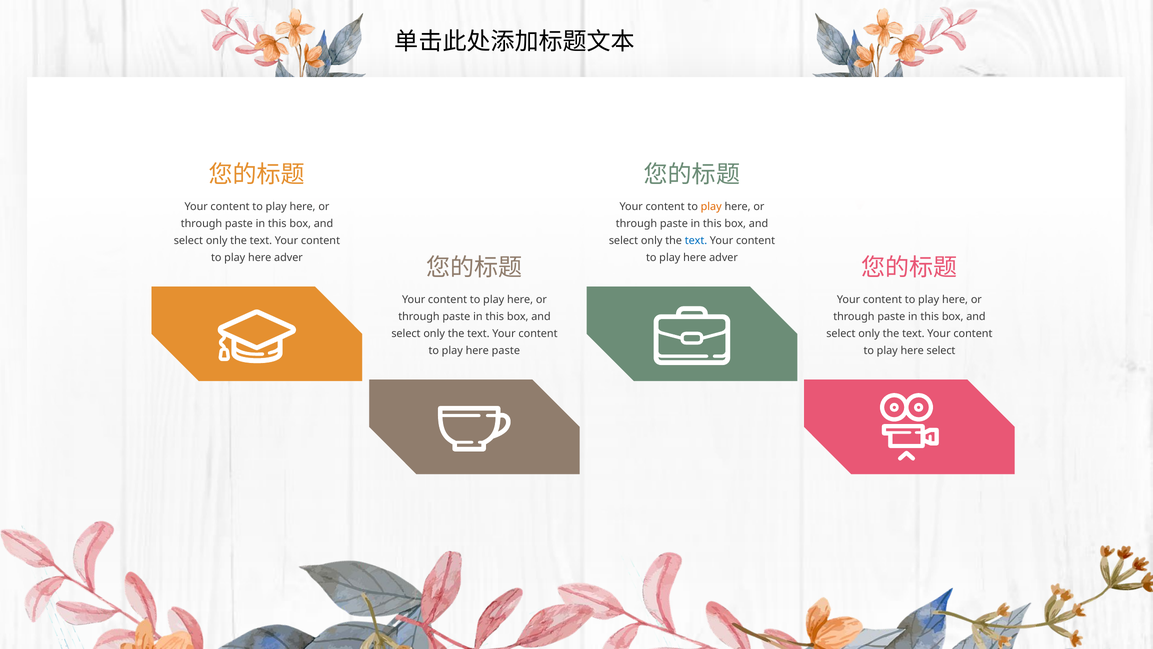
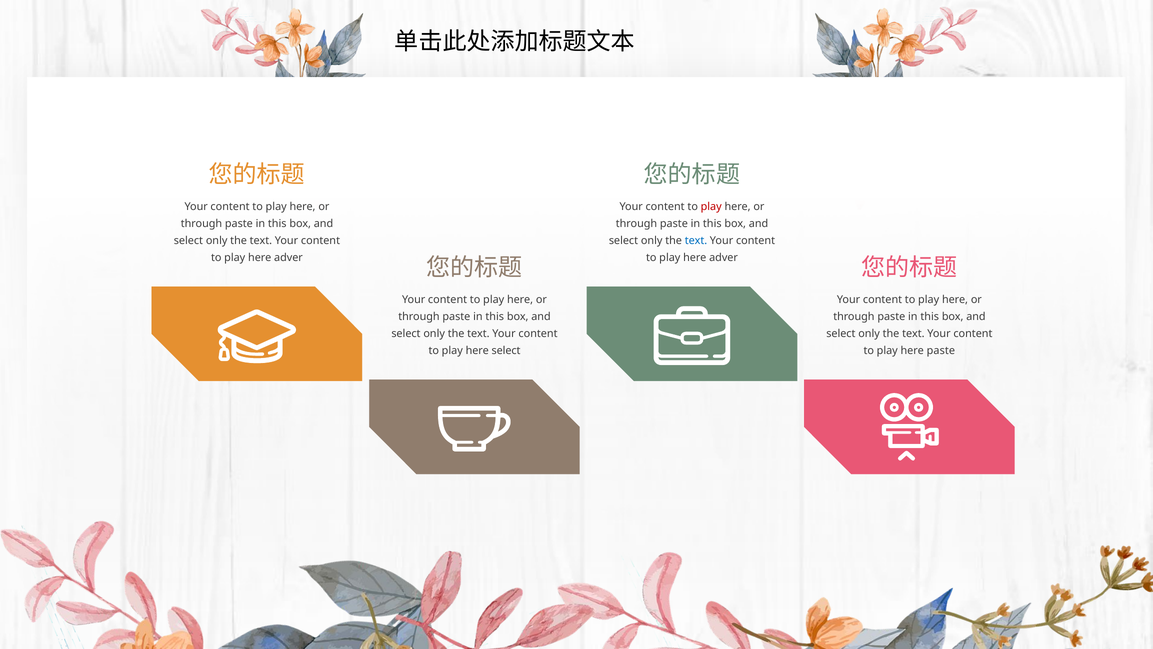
play colour: orange -> red (711, 207)
here paste: paste -> select (506, 350)
here select: select -> paste (941, 350)
